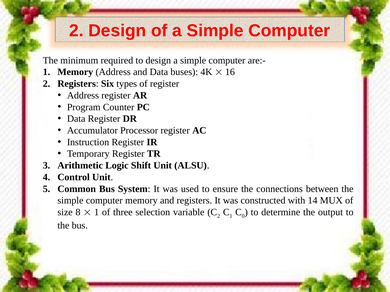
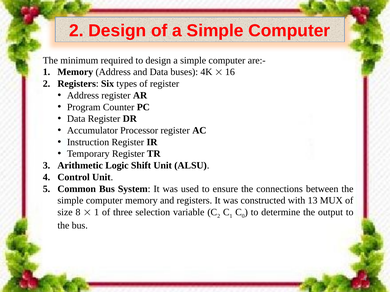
14: 14 -> 13 (313, 201)
